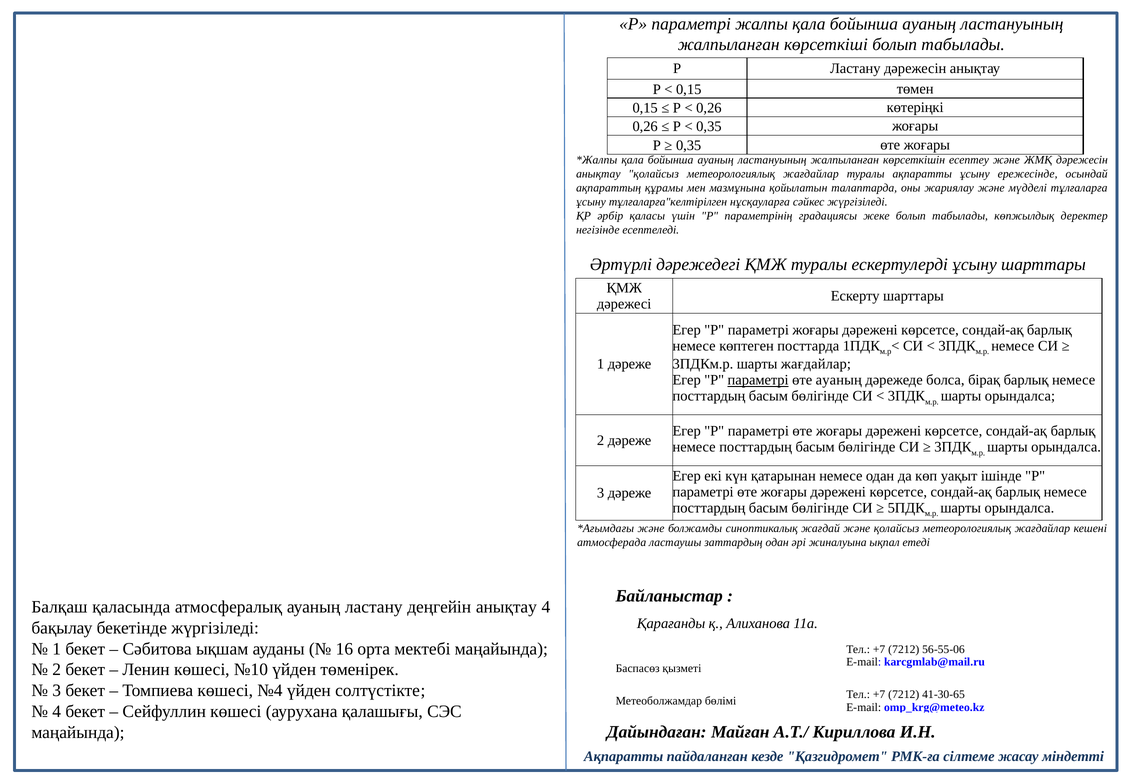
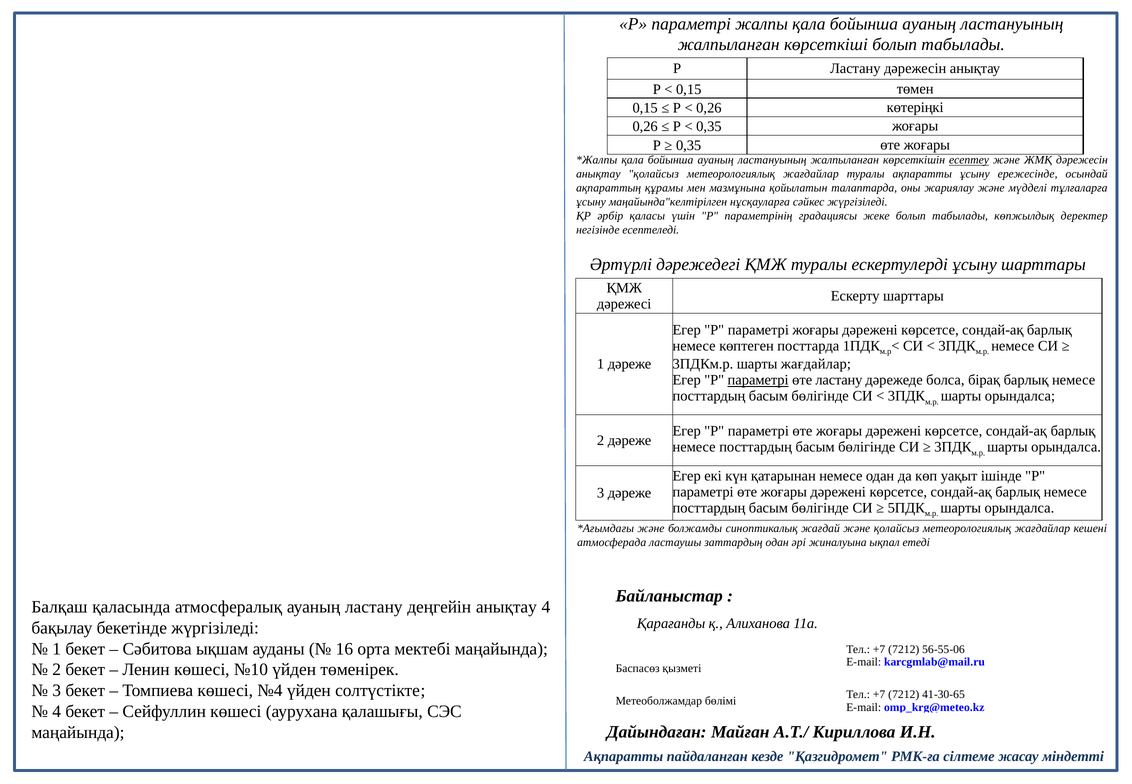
есептеу underline: none -> present (969, 160)
тұлғаларға"келтірілген: тұлғаларға"келтірілген -> маңайында"келтірілген (668, 202)
өте ауаның: ауаның -> ластану (839, 380)
